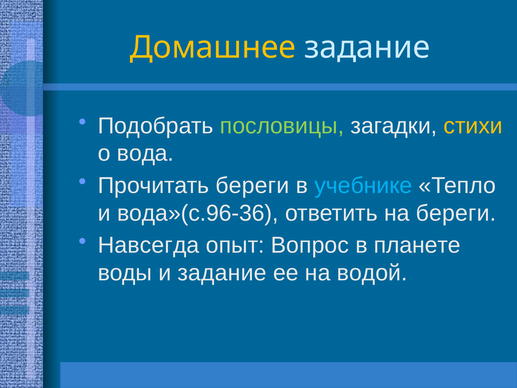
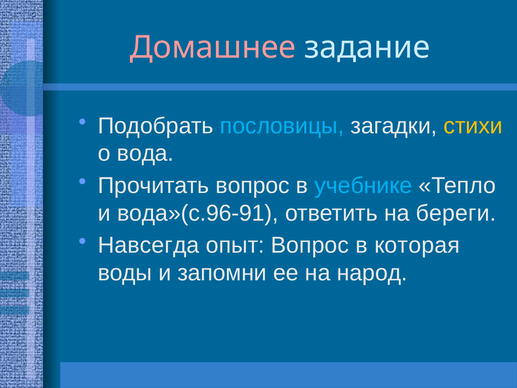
Домашнее colour: yellow -> pink (213, 47)
пословицы colour: light green -> light blue (282, 126)
Прочитать береги: береги -> вопрос (253, 185)
вода»(с.96-36: вода»(с.96-36 -> вода»(с.96-91 (198, 213)
планете: планете -> которая (417, 245)
и задание: задание -> запомни (222, 273)
водой: водой -> народ (372, 273)
